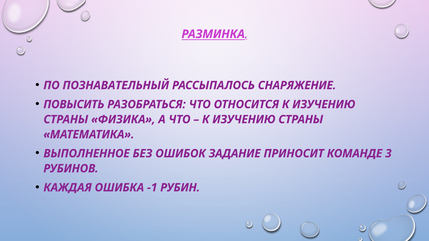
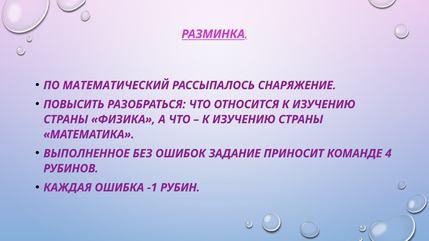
ПОЗНАВАТЕЛЬНЫЙ: ПОЗНАВАТЕЛЬНЫЙ -> МАТЕМАТИЧЕСКИЙ (116, 85)
3: 3 -> 4 (388, 154)
